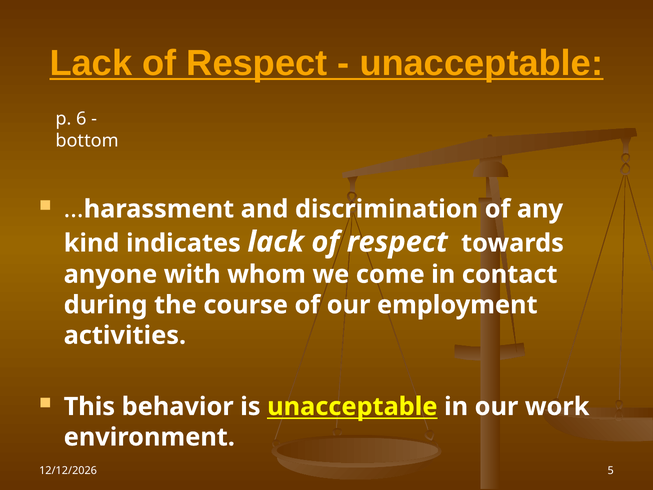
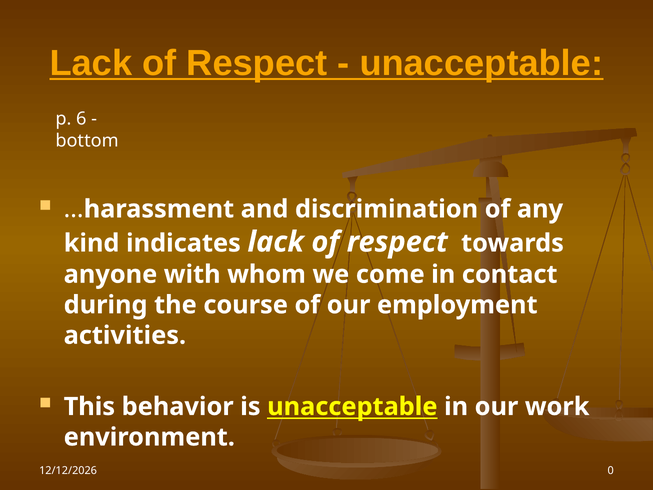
5: 5 -> 0 (611, 470)
